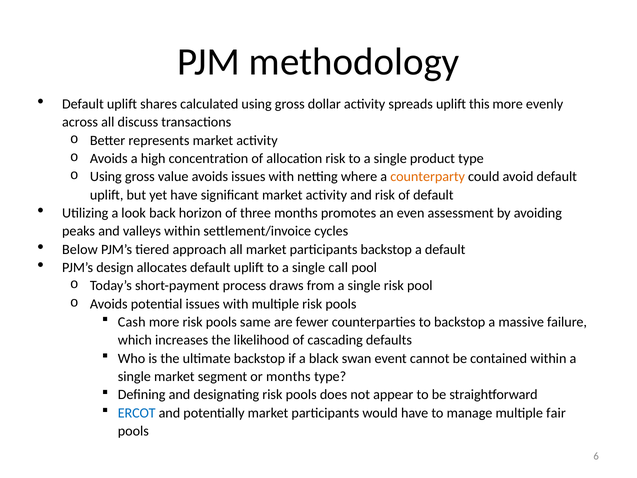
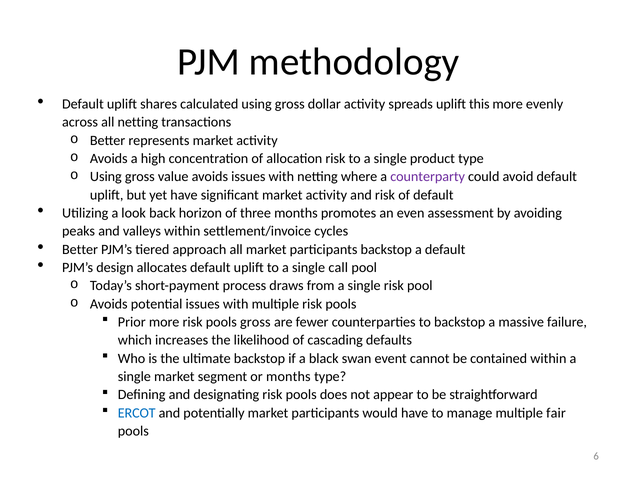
all discuss: discuss -> netting (138, 122)
counterparty colour: orange -> purple (428, 177)
Below: Below -> Better (80, 249)
Cash: Cash -> Prior (132, 322)
pools same: same -> gross (255, 322)
